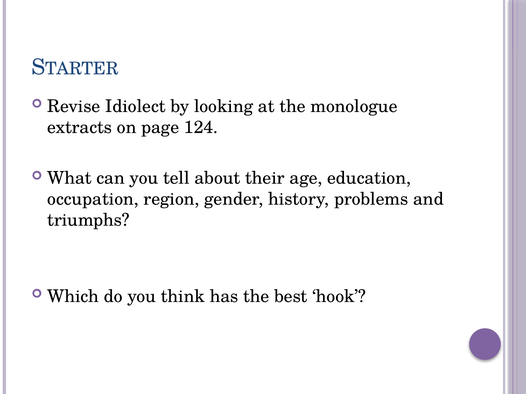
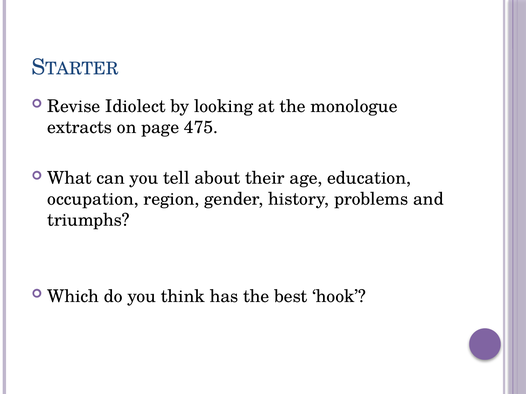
124: 124 -> 475 (201, 127)
